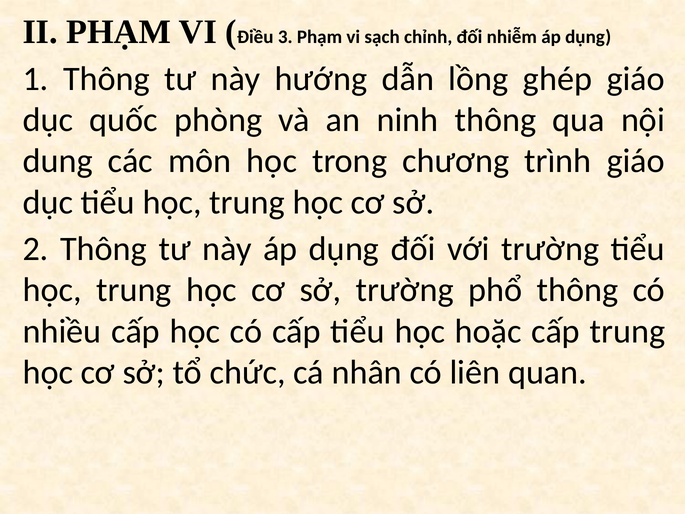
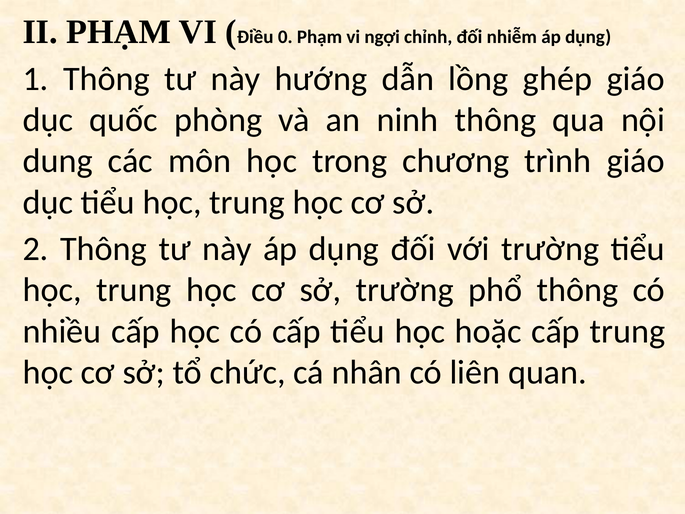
3: 3 -> 0 (285, 37)
sạch: sạch -> ngợi (382, 37)
